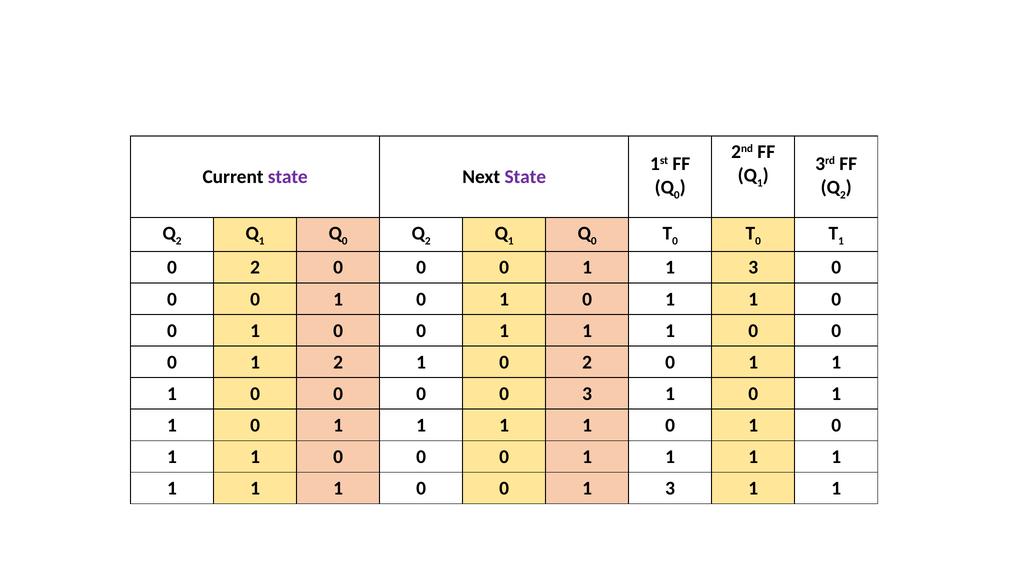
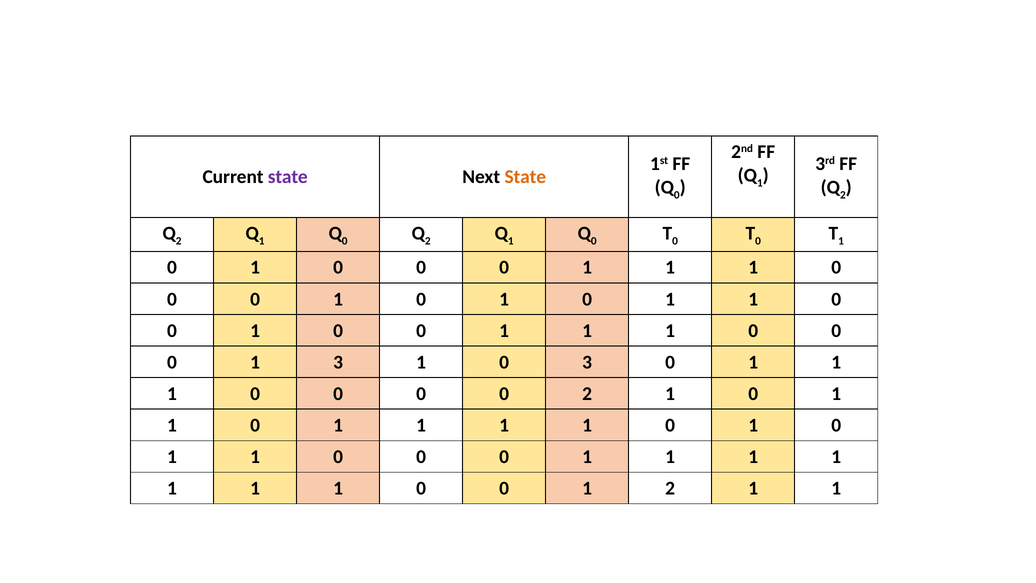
State colour: purple -> orange (525, 177)
2: 2 -> 1 (255, 267)
3: 3 -> 1 (753, 267)
1 2: 2 -> 3 (338, 362)
2: 2 -> 3 (587, 362)
0 3: 3 -> 2 (587, 393)
0 1 3: 3 -> 2 (670, 488)
